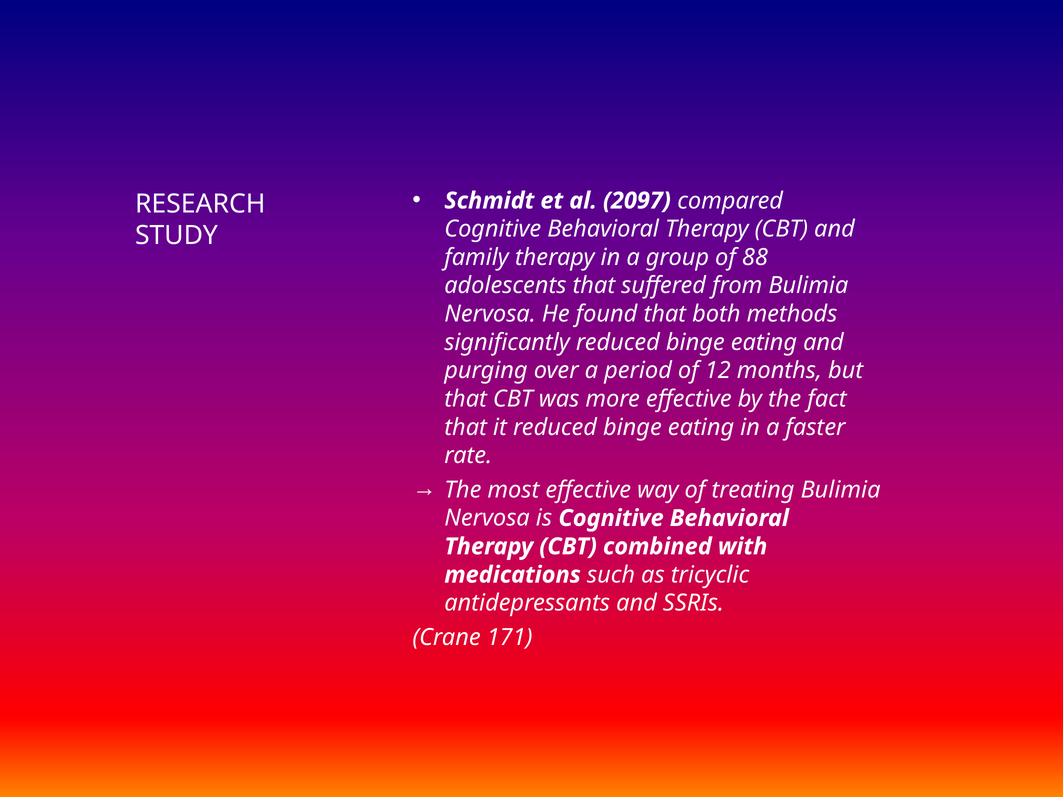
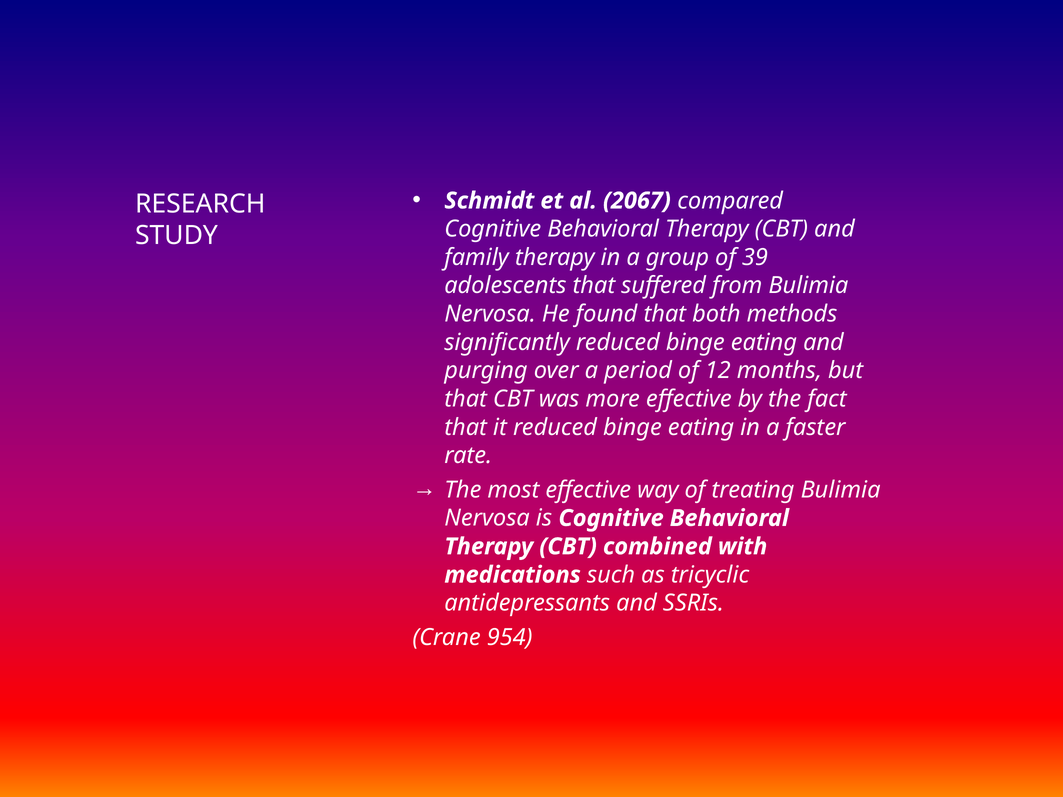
2097: 2097 -> 2067 (637, 201)
88: 88 -> 39 (755, 257)
171: 171 -> 954 (510, 638)
